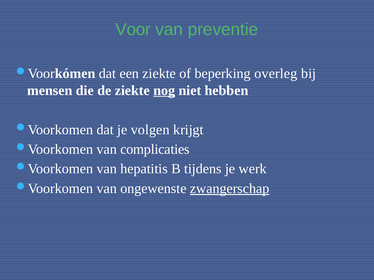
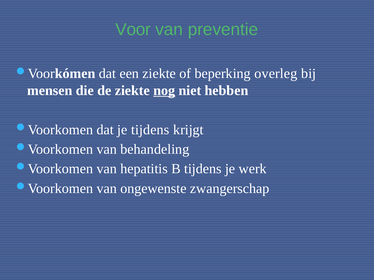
je volgen: volgen -> tijdens (150, 130)
complicaties: complicaties -> behandeling (155, 150)
zwangerschap underline: present -> none (230, 189)
